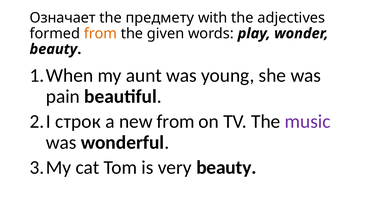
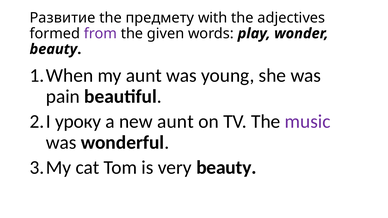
Означает: Означает -> Развитие (62, 18)
from colour: orange -> purple (100, 34)
строк: строк -> уроку (78, 122)
new from: from -> aunt (175, 122)
